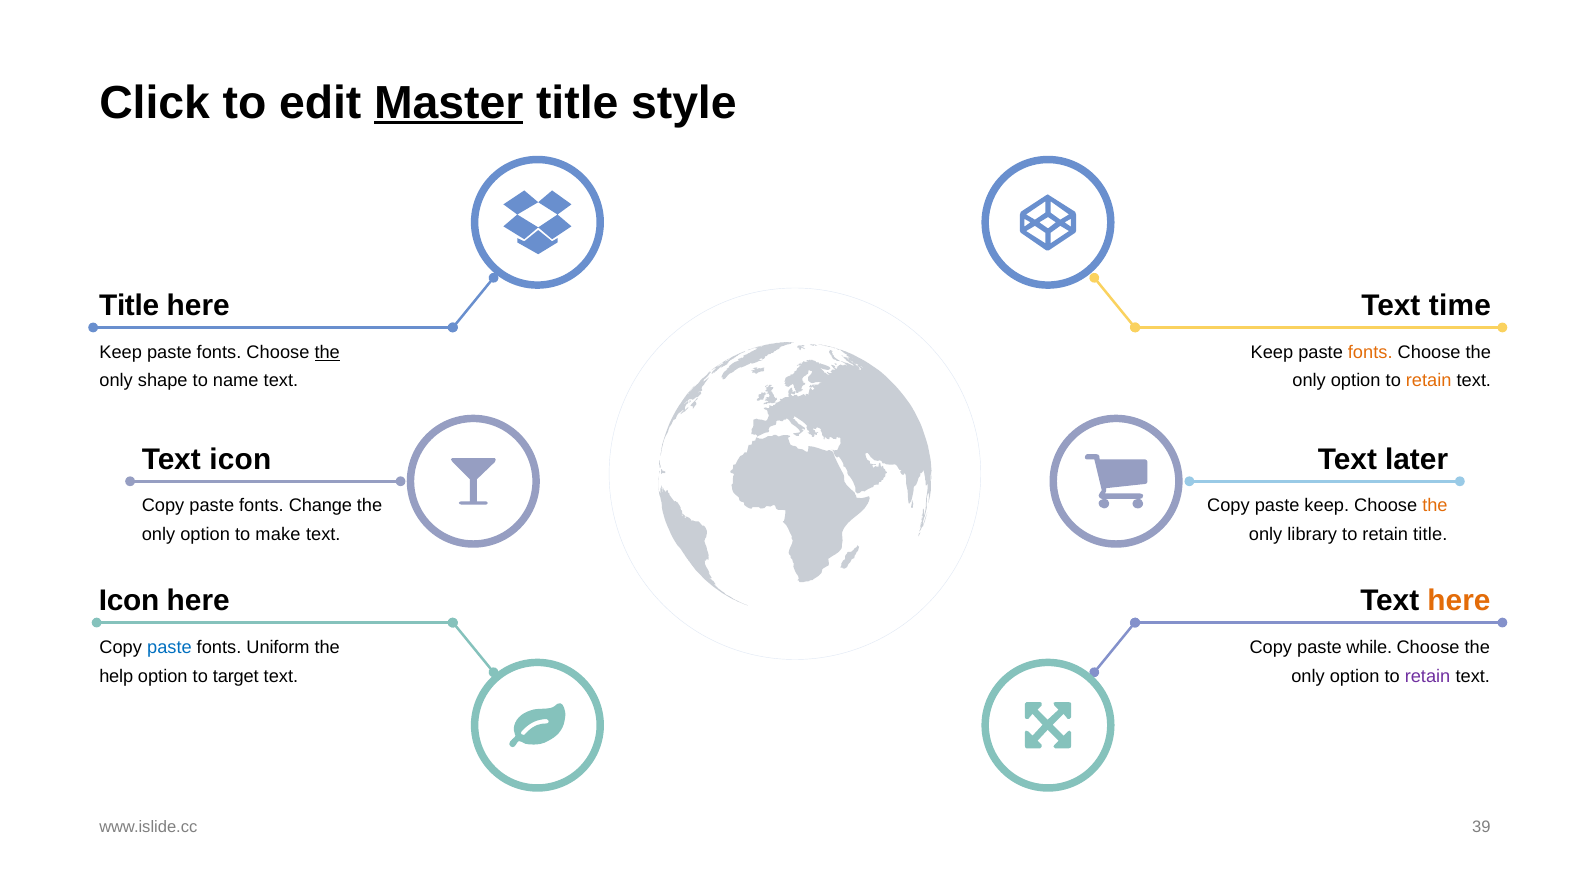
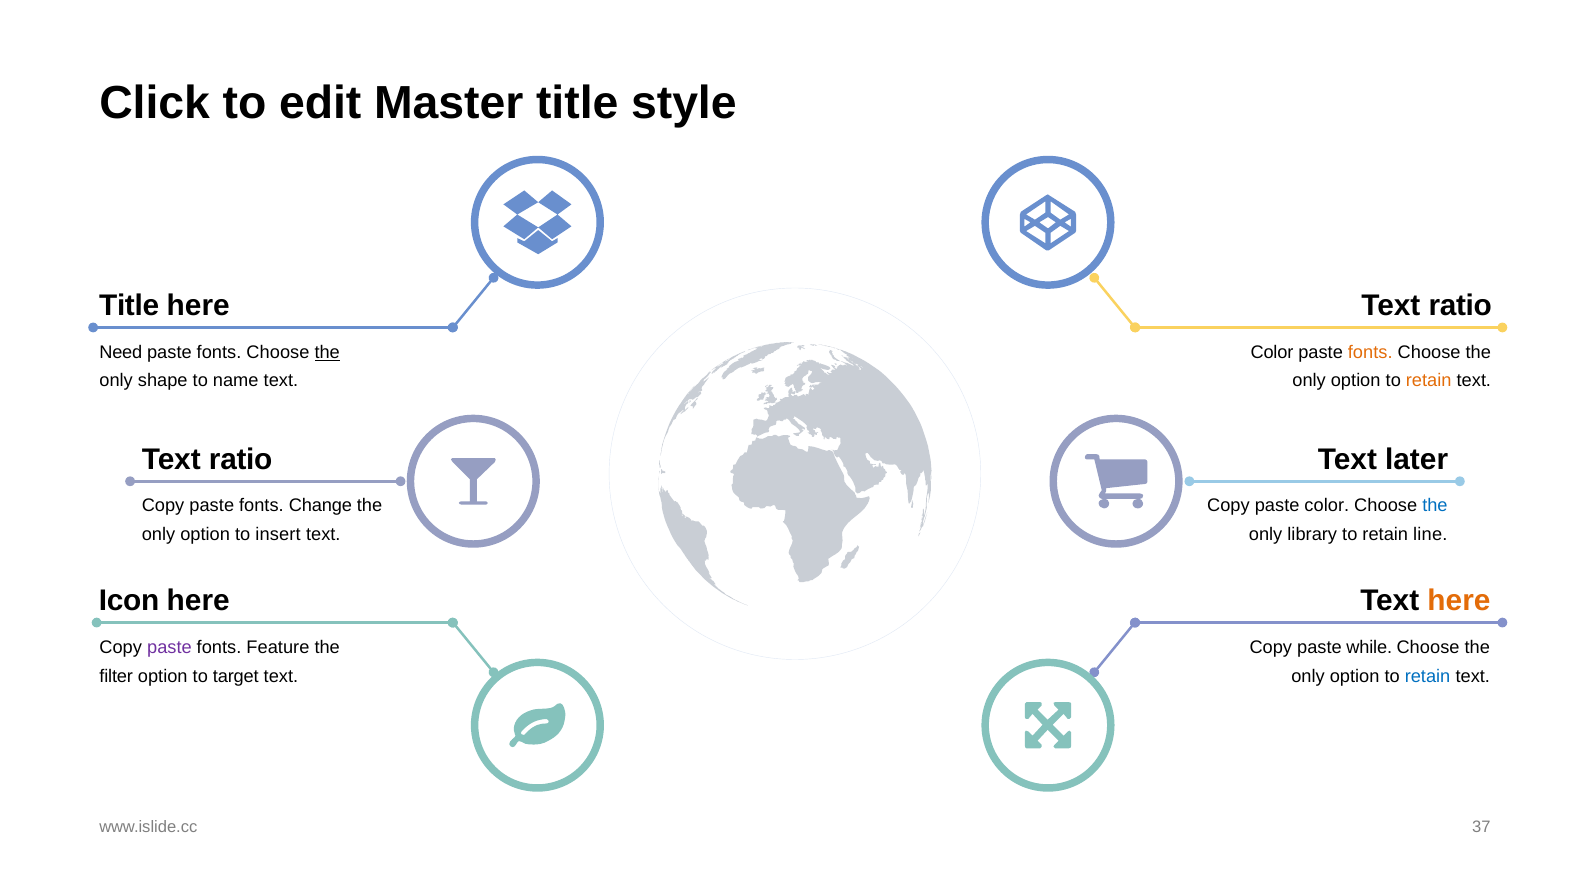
Master underline: present -> none (449, 103)
time: time -> ratio (1460, 306)
Keep: Keep -> Need (121, 352)
Keep: Keep -> Color (1272, 352)
icon: icon -> ratio (241, 459)
paste keep: keep -> color (1327, 506)
the colour: orange -> blue (1435, 506)
make: make -> insert (278, 535)
retain title: title -> line (1430, 535)
paste colour: blue -> purple (169, 648)
Uniform: Uniform -> Feature (278, 648)
help: help -> filter (116, 676)
retain colour: purple -> blue (1428, 676)
39: 39 -> 37 (1481, 828)
